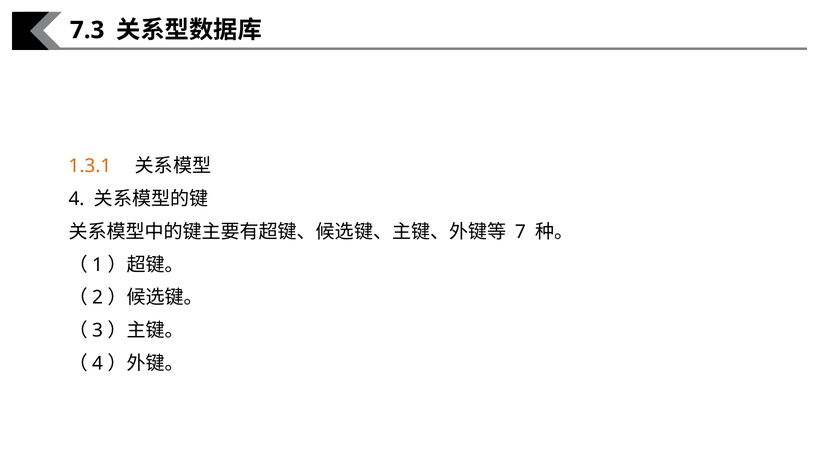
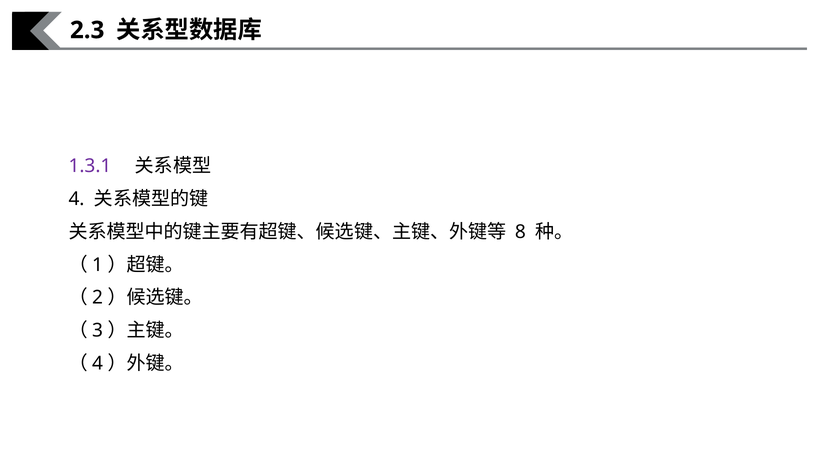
7.3: 7.3 -> 2.3 (87, 30)
1.3.1 colour: orange -> purple (90, 166)
7: 7 -> 8 (520, 232)
